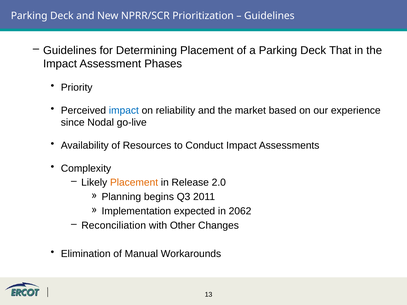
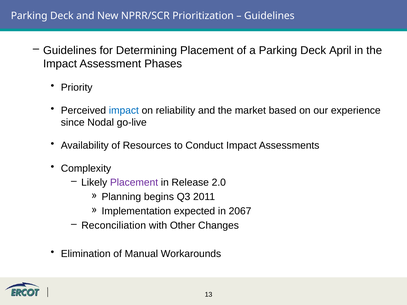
That: That -> April (340, 50)
Placement colour: orange -> purple (134, 183)
2062: 2062 -> 2067 (240, 211)
